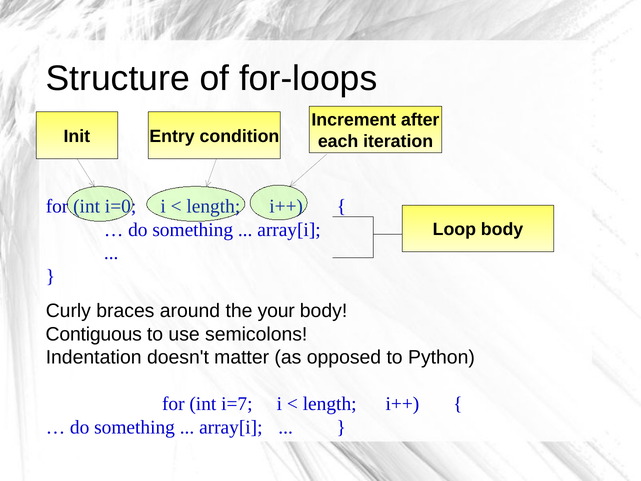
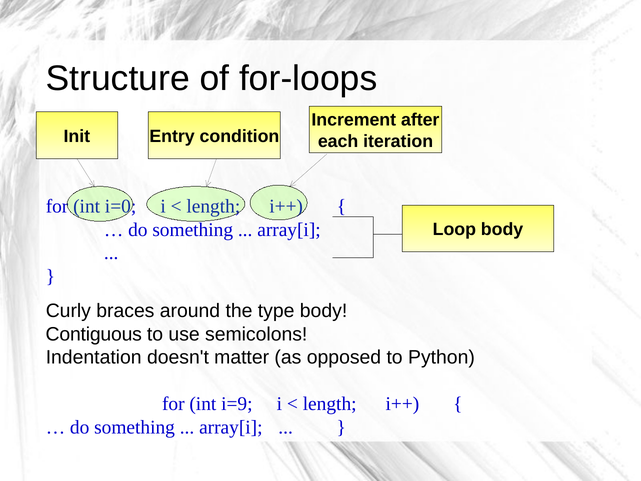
your: your -> type (276, 311)
i=7: i=7 -> i=9 (237, 404)
